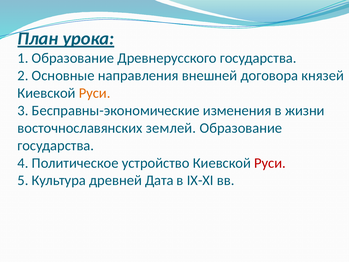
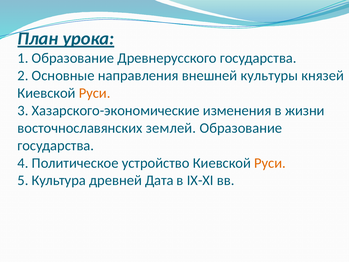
договора: договора -> культуры (269, 76)
Бесправны-экономические: Бесправны-экономические -> Хазарского-экономические (116, 110)
Руси colour: red -> orange (270, 163)
